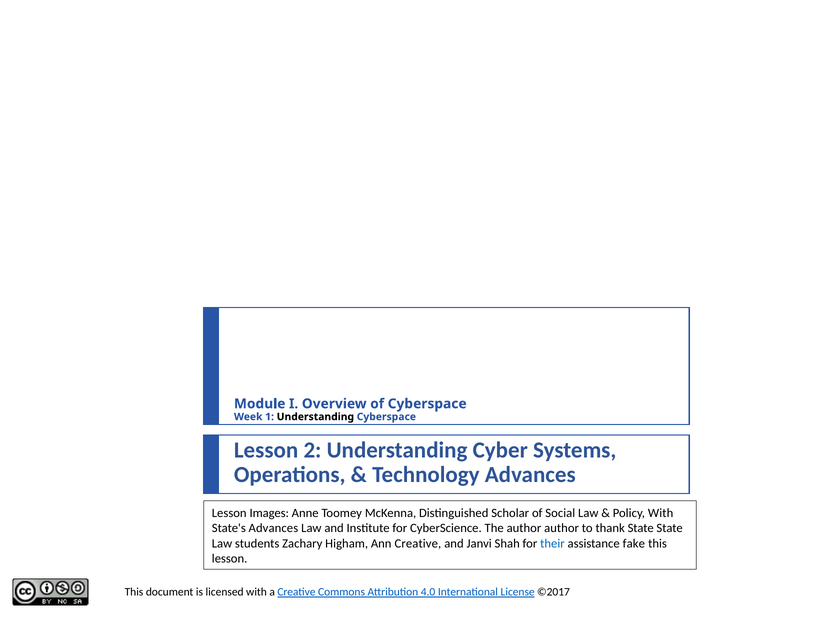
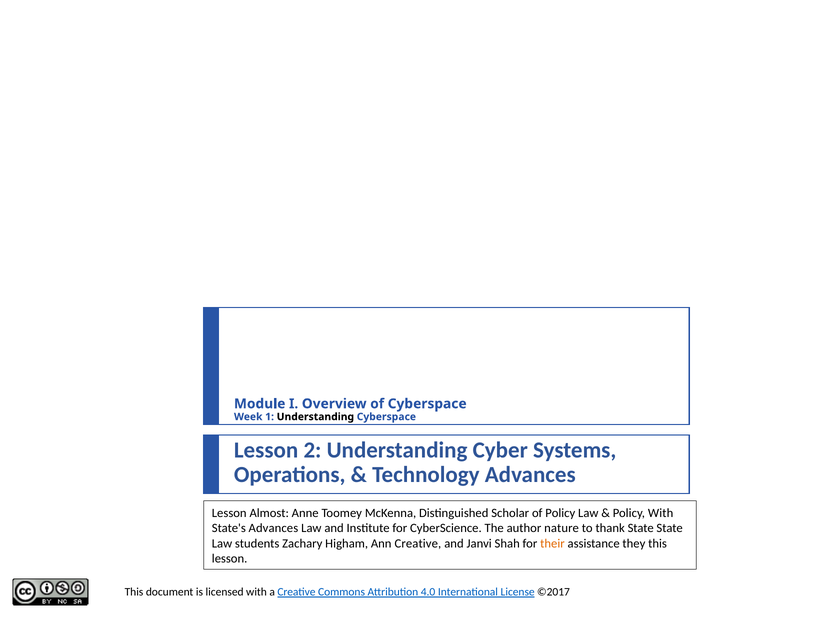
Images: Images -> Almost (269, 513)
of Social: Social -> Policy (560, 513)
author author: author -> nature (562, 528)
their colour: blue -> orange (552, 544)
fake: fake -> they (634, 544)
